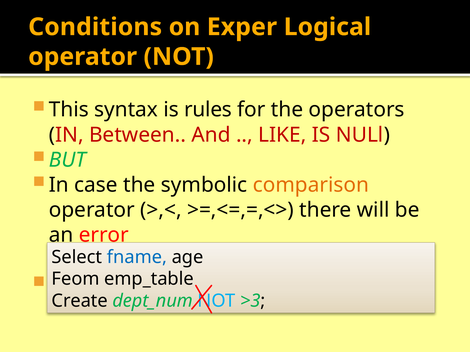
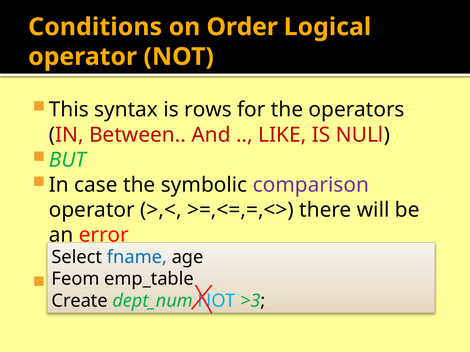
Exper: Exper -> Order (242, 27)
rules: rules -> rows (208, 110)
comparison colour: orange -> purple (311, 185)
